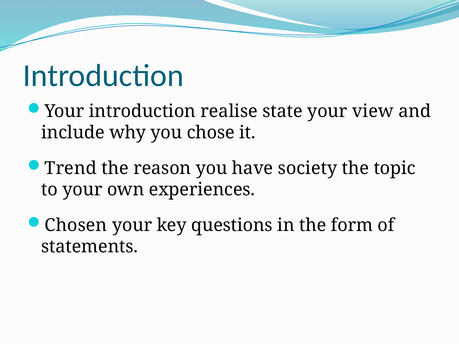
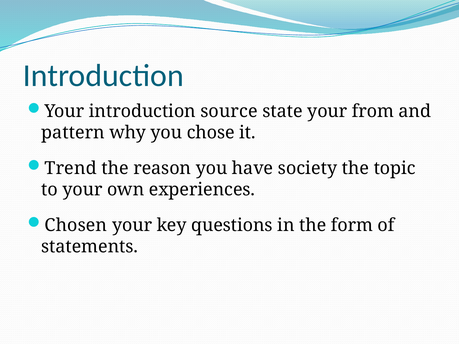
realise: realise -> source (229, 111)
view: view -> from (373, 111)
include: include -> pattern (73, 133)
